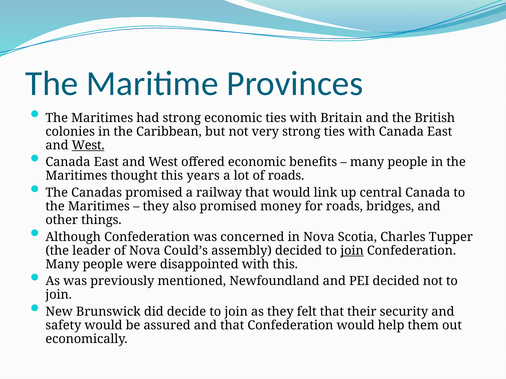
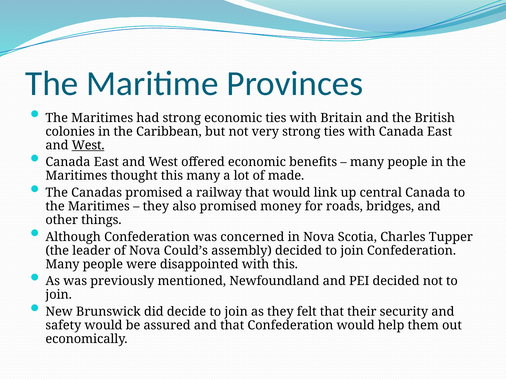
this years: years -> many (203, 176)
of roads: roads -> made (286, 176)
join underline: present -> none (352, 251)
